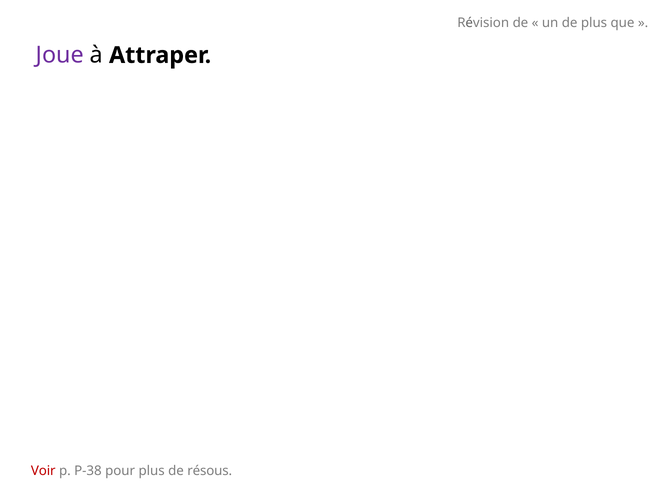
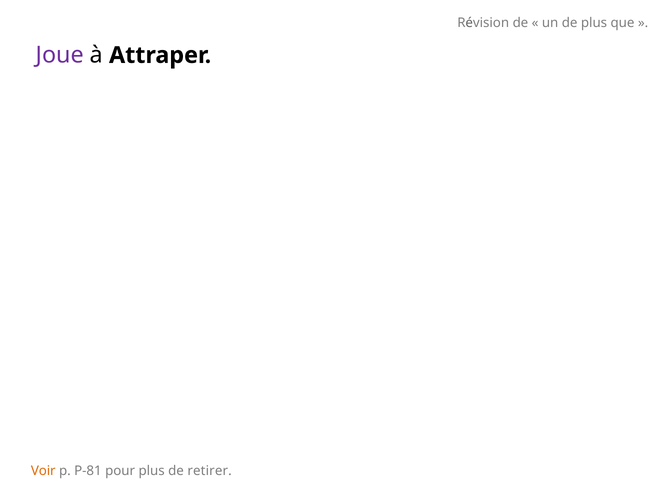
Voir colour: red -> orange (43, 471)
P-38: P-38 -> P-81 (88, 471)
résous: résous -> retirer (210, 471)
